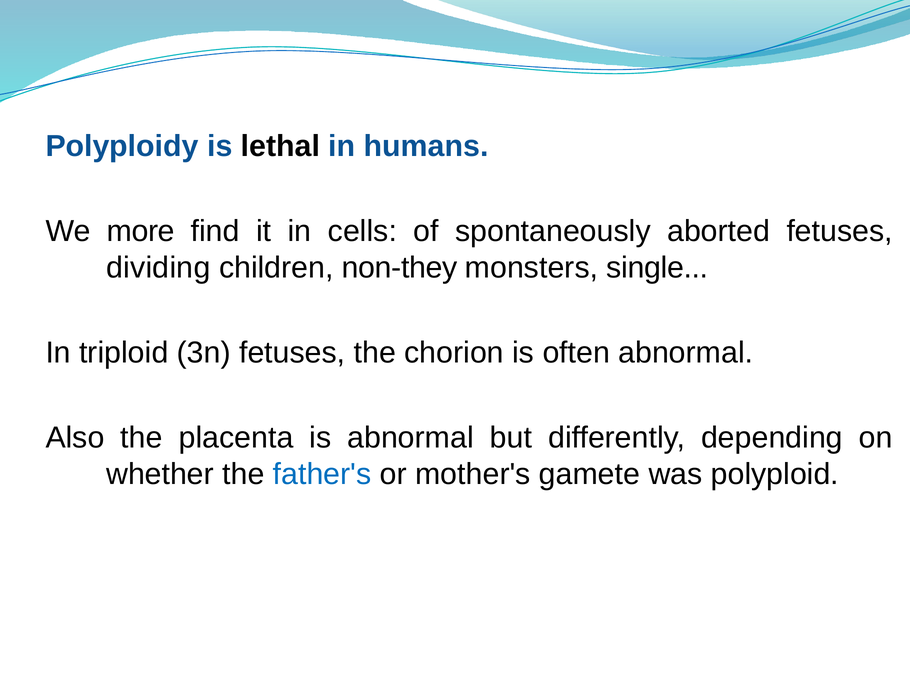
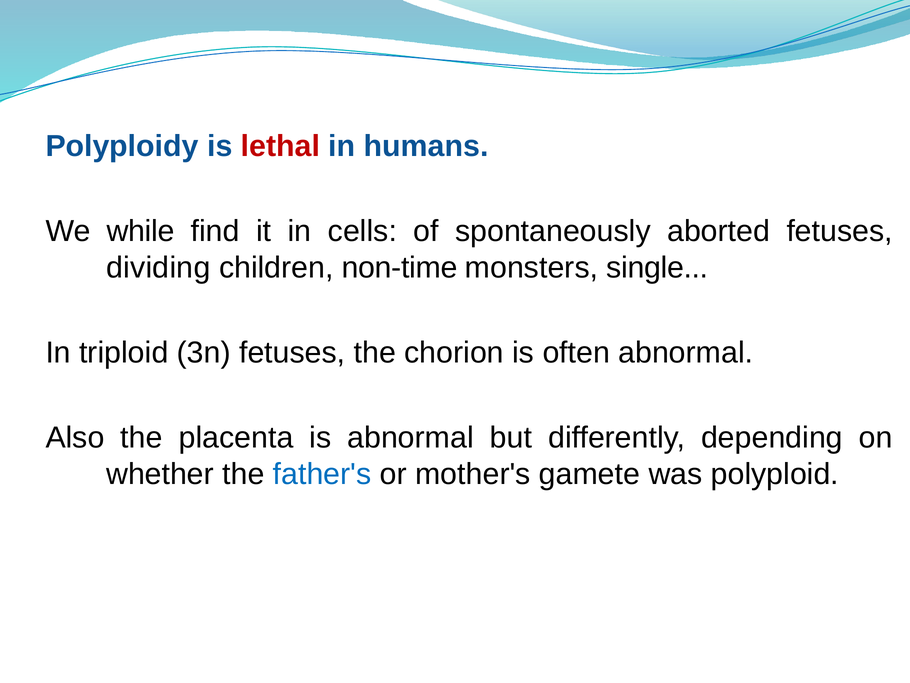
lethal colour: black -> red (280, 146)
more: more -> while (141, 231)
non-they: non-they -> non-time (399, 268)
